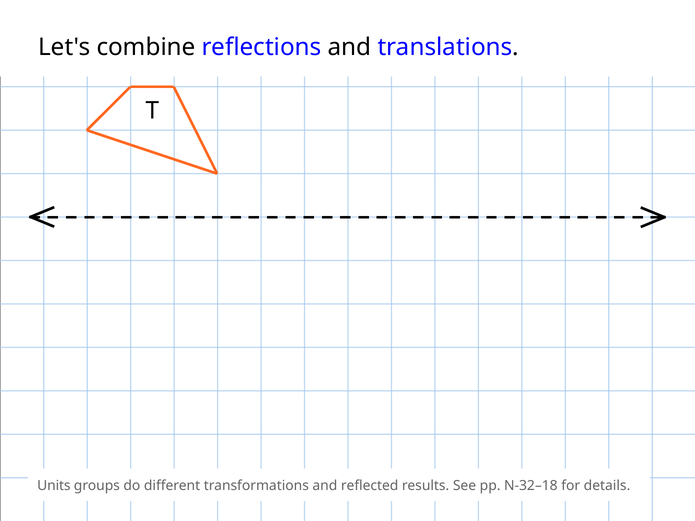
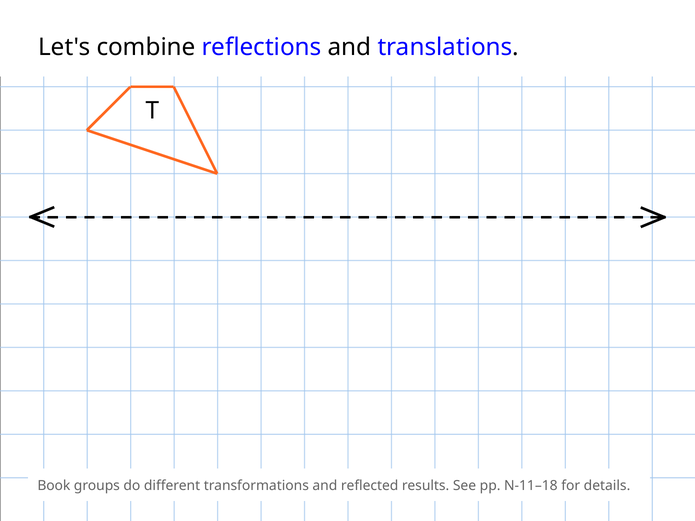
Units: Units -> Book (54, 486)
N-32–18: N-32–18 -> N-11–18 (531, 486)
